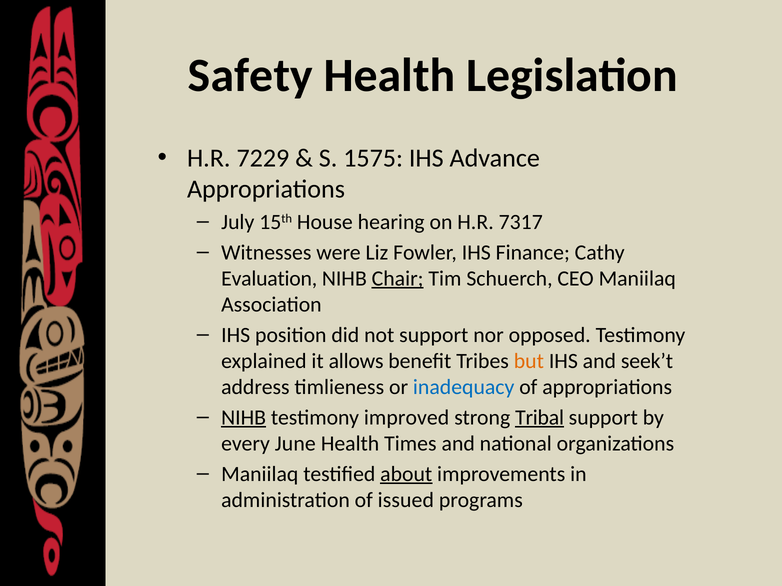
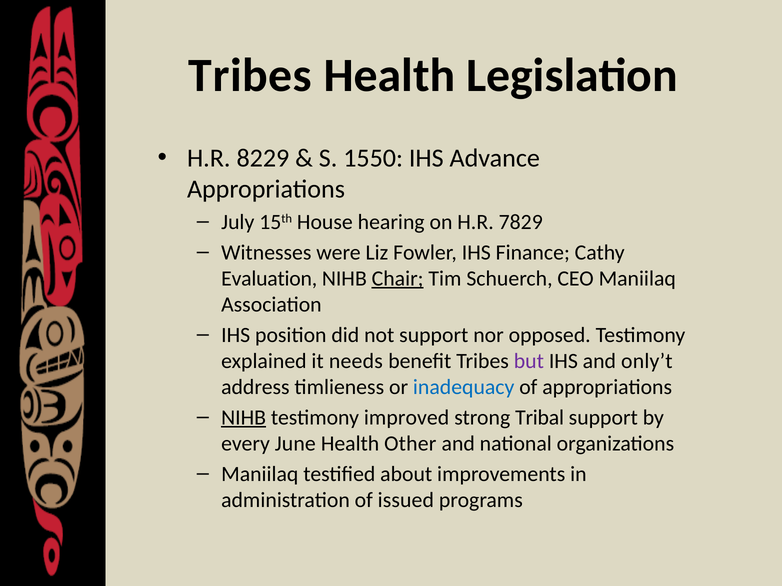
Safety: Safety -> Tribes (250, 76)
7229: 7229 -> 8229 (263, 158)
1575: 1575 -> 1550 (373, 158)
7317: 7317 -> 7829 (521, 222)
allows: allows -> needs (356, 361)
but colour: orange -> purple (529, 361)
seek’t: seek’t -> only’t (647, 361)
Tribal underline: present -> none (540, 418)
Times: Times -> Other (410, 444)
about underline: present -> none (406, 474)
